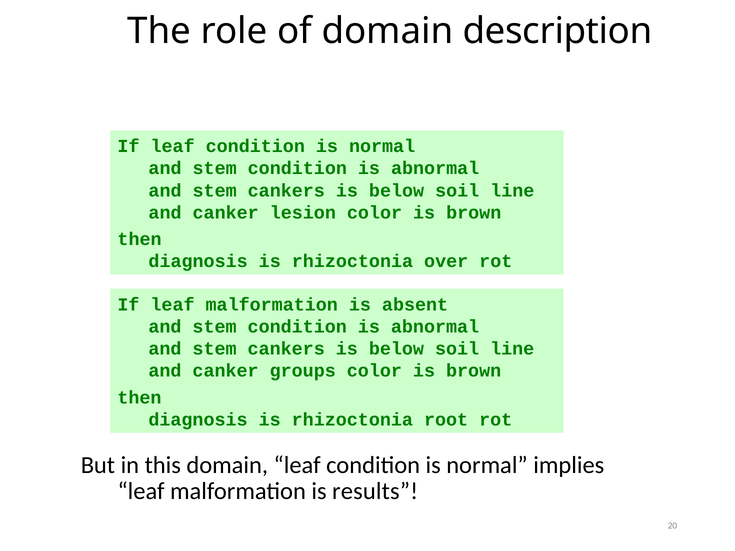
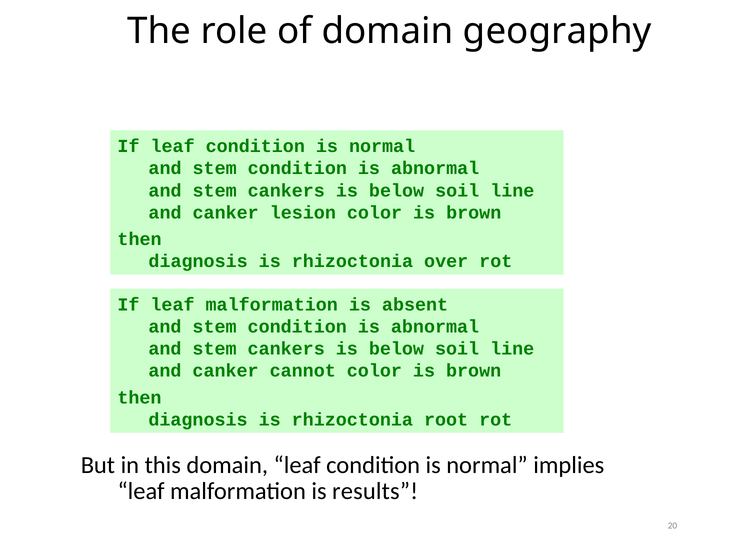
description: description -> geography (557, 31)
groups: groups -> cannot (303, 371)
